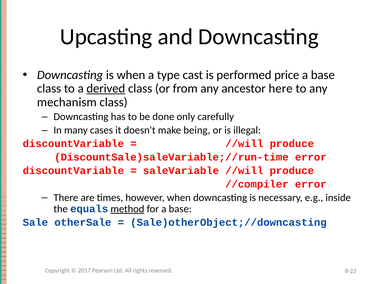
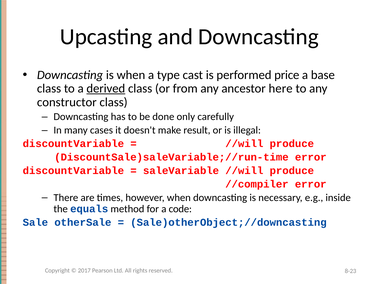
mechanism: mechanism -> constructor (67, 102)
being: being -> result (197, 130)
method underline: present -> none (127, 209)
for a base: base -> code (180, 209)
